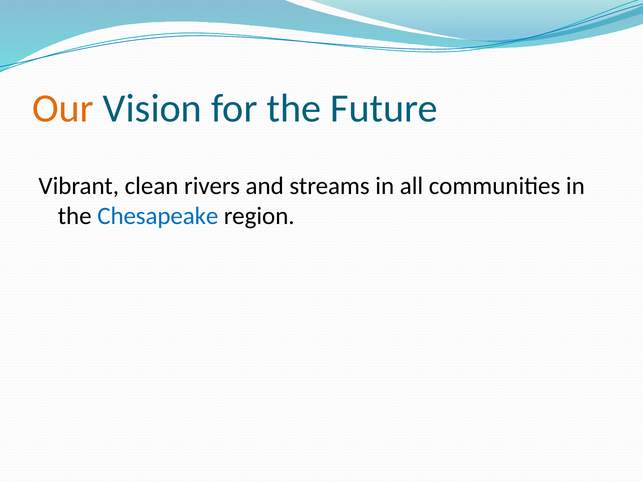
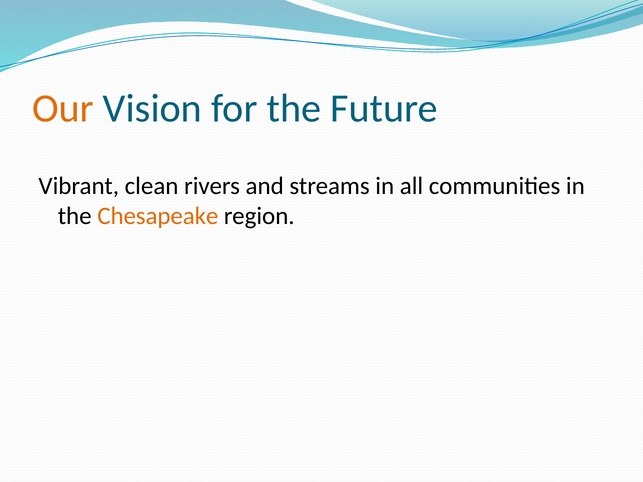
Chesapeake colour: blue -> orange (158, 216)
